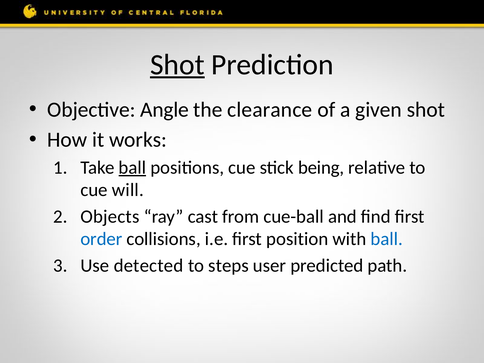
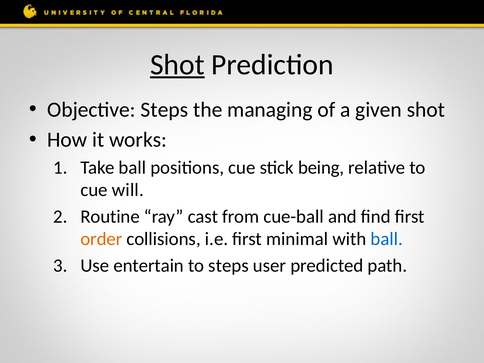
Objective Angle: Angle -> Steps (164, 110)
clearance: clearance -> managing (270, 110)
ball underline: present -> none (132, 168)
Objects: Objects -> Routine (110, 216)
order colour: blue -> orange (101, 239)
position: position -> minimal (297, 239)
detected: detected -> entertain (149, 265)
